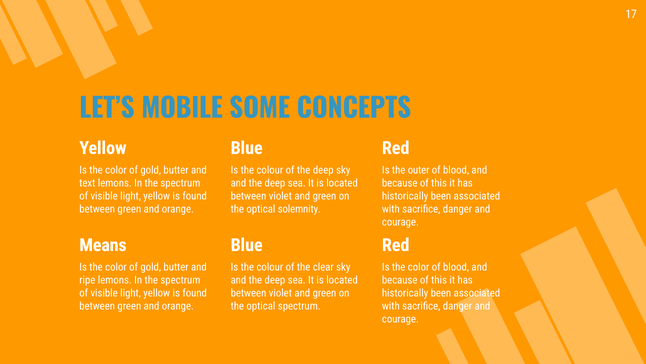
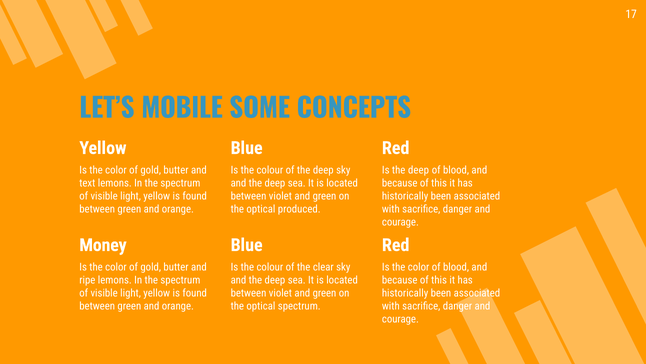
Is the outer: outer -> deep (419, 170)
solemnity: solemnity -> produced (299, 209)
Means: Means -> Money (103, 245)
